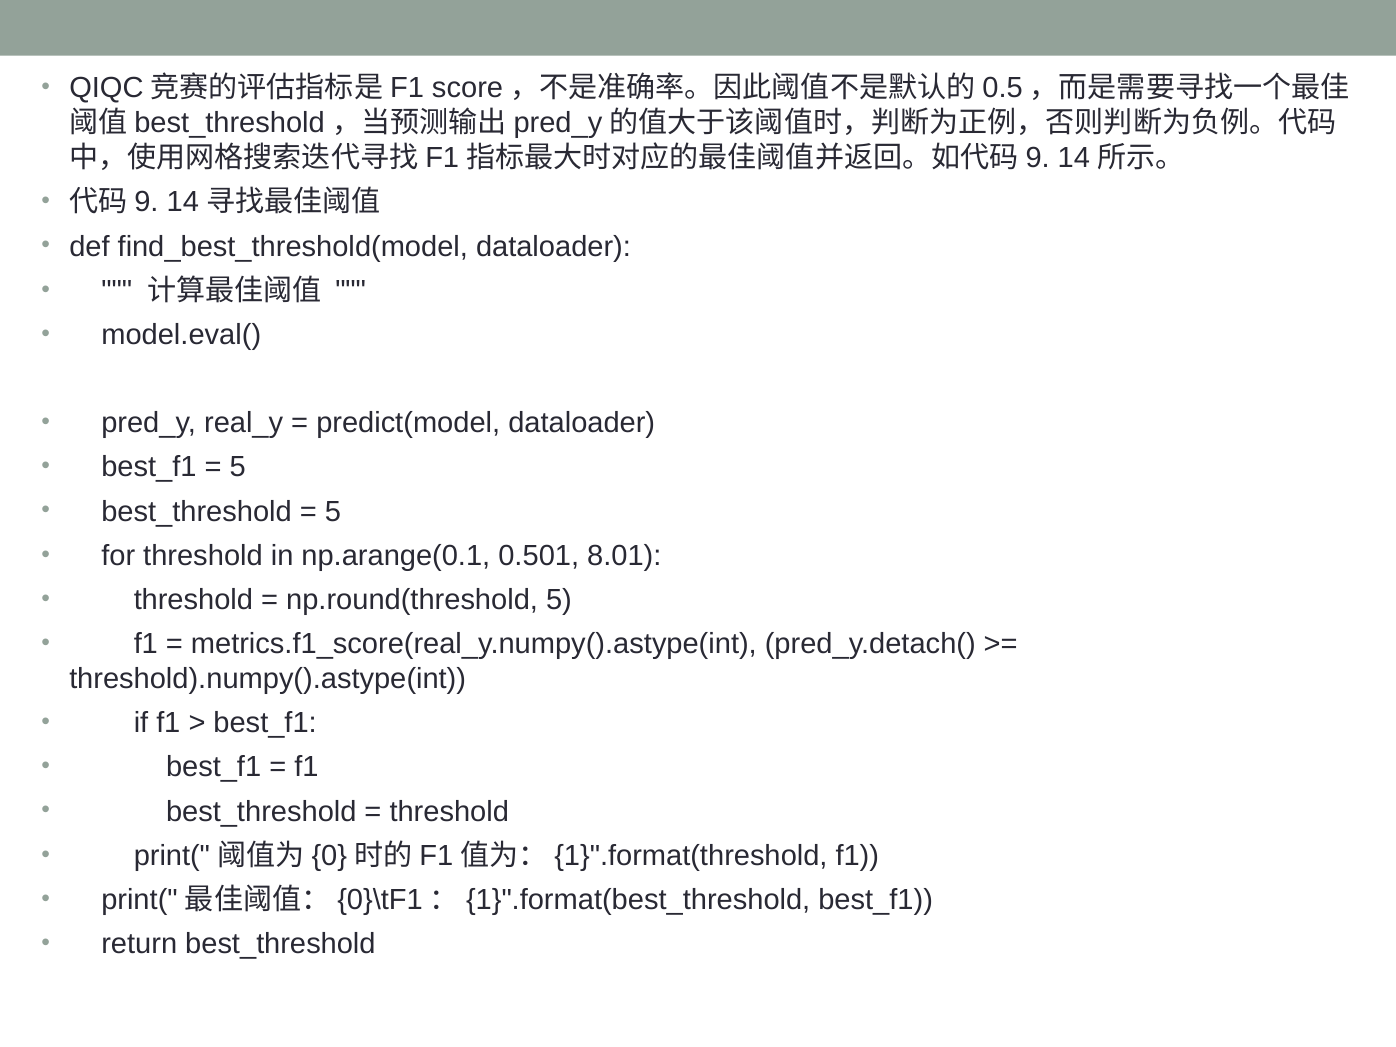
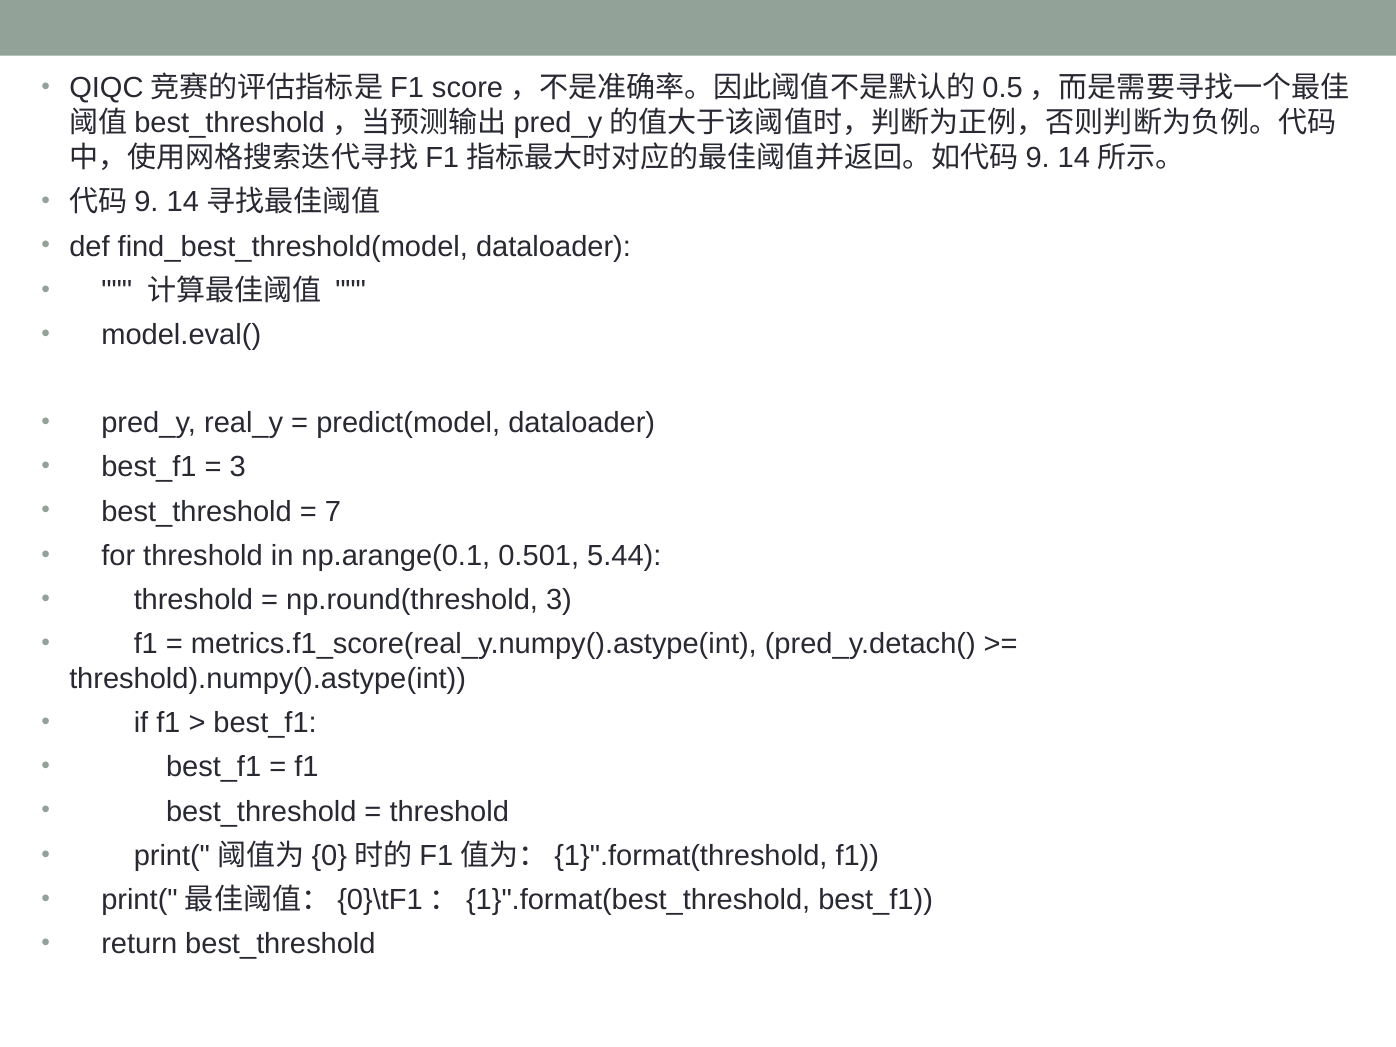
5: 5 -> 3 (238, 467)
5: 5 -> 7 (333, 512)
8.01: 8.01 -> 5.44 (624, 556)
np.round(threshold 5: 5 -> 3 (559, 600)
